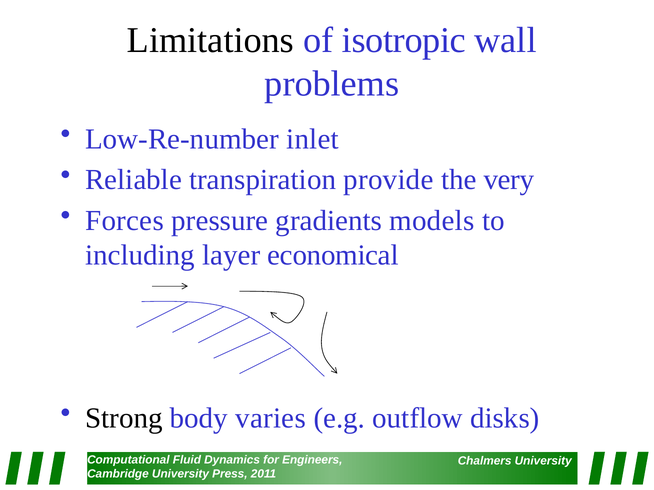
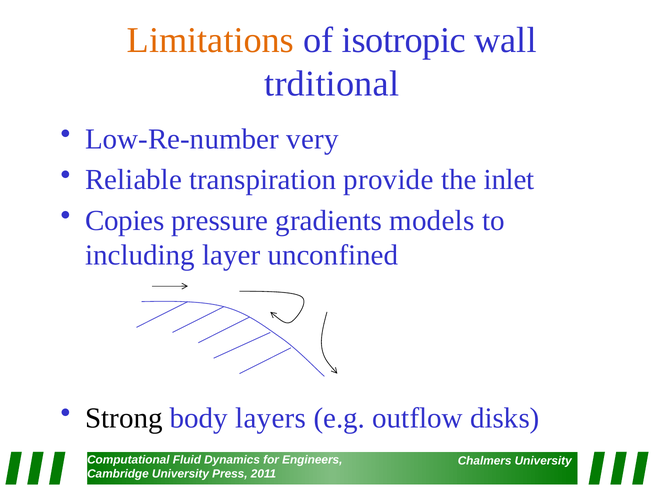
Limitations colour: black -> orange (210, 40)
problems: problems -> trditional (332, 84)
inlet: inlet -> very (313, 139)
very: very -> inlet (509, 180)
Forces: Forces -> Copies (125, 221)
economical: economical -> unconfined (333, 256)
varies: varies -> layers (271, 418)
